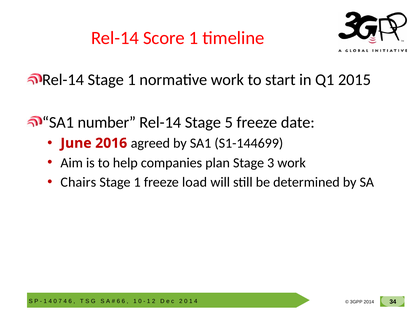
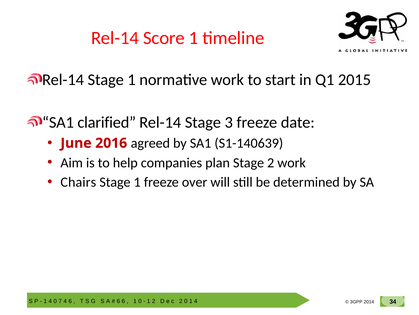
number: number -> clarified (107, 122)
5: 5 -> 3 (229, 122)
S1-144699: S1-144699 -> S1-140639 (249, 143)
Stage 3: 3 -> 2 (271, 162)
load: load -> over (195, 182)
